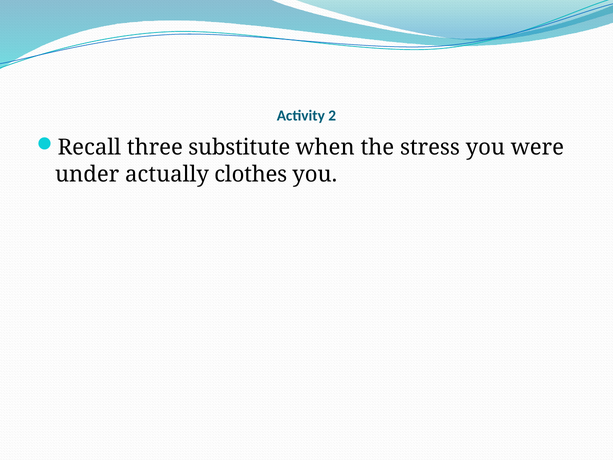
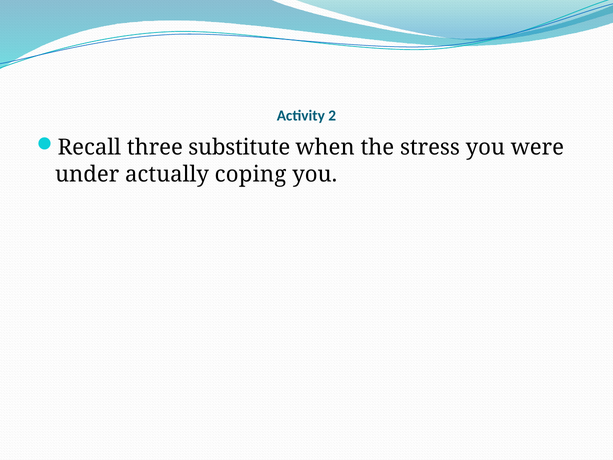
clothes: clothes -> coping (251, 174)
